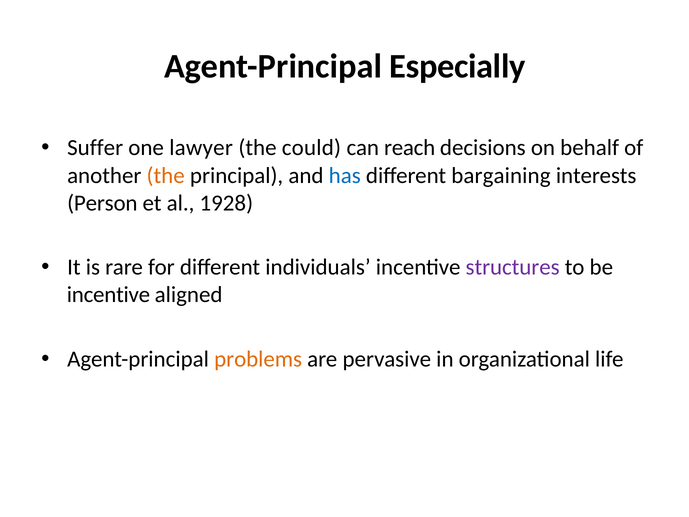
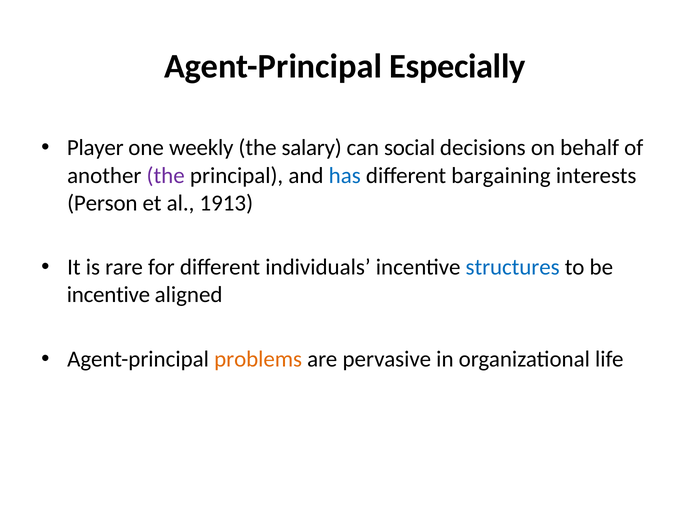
Suffer: Suffer -> Player (95, 148)
lawyer: lawyer -> weekly (201, 148)
could: could -> salary (312, 148)
reach: reach -> social (410, 148)
the colour: orange -> purple (166, 175)
1928: 1928 -> 1913 (226, 203)
structures colour: purple -> blue (513, 267)
